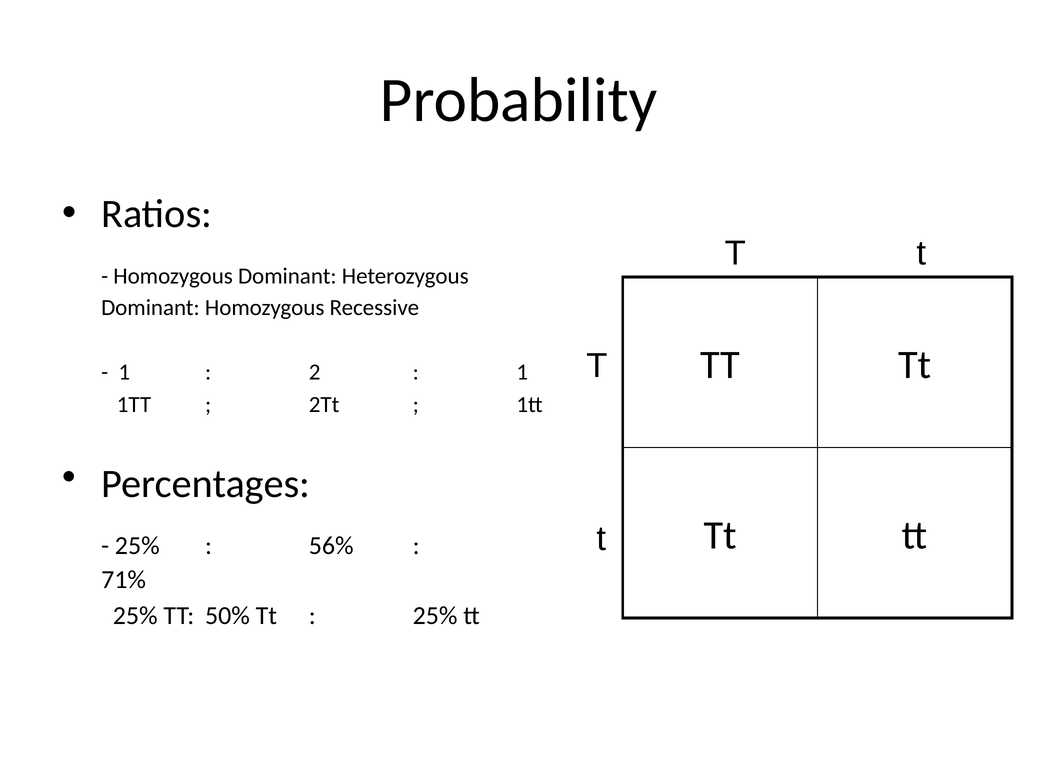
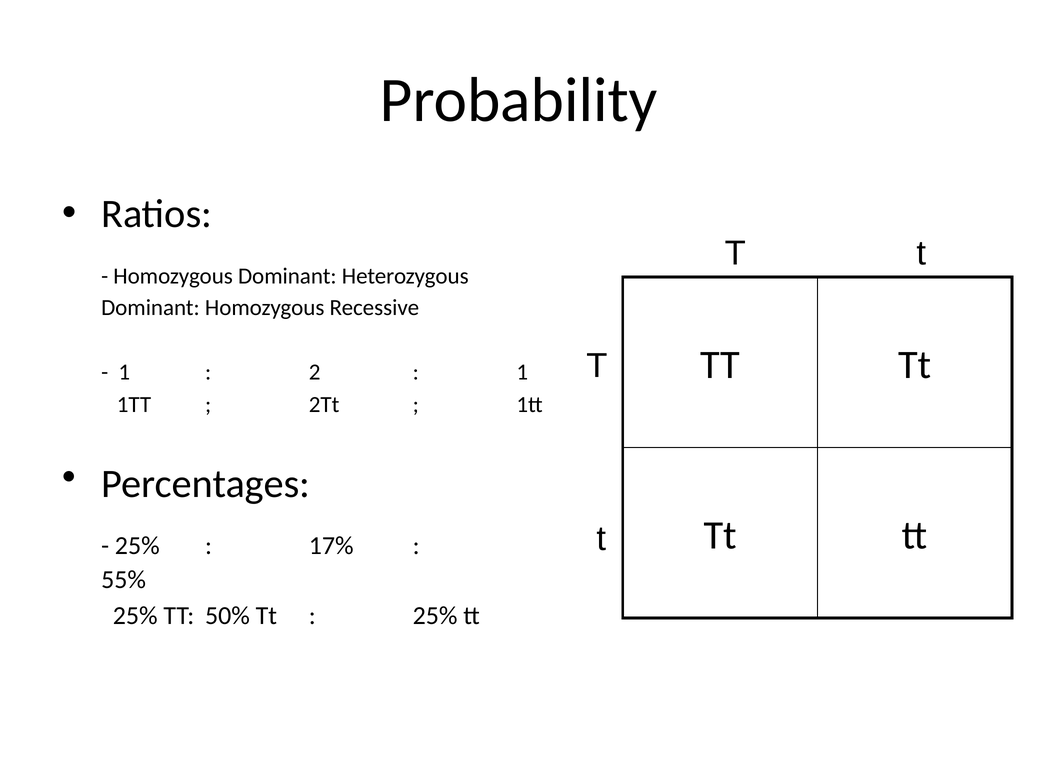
56%: 56% -> 17% (331, 545)
71%: 71% -> 55% (124, 579)
